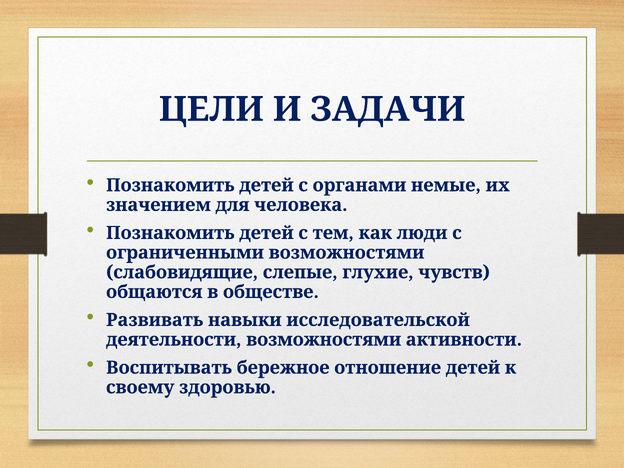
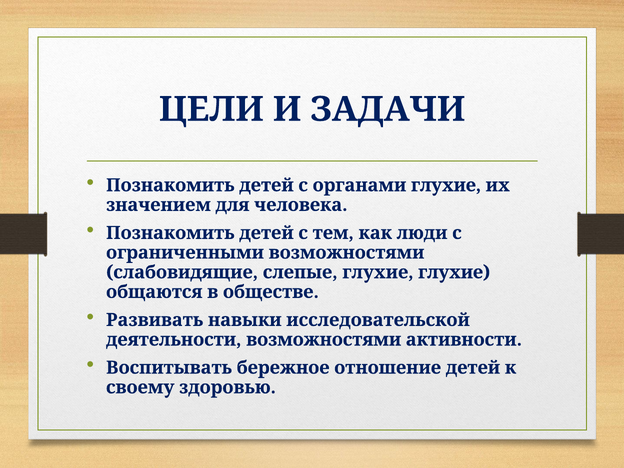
органами немые: немые -> глухие (446, 185)
глухие чувств: чувств -> глухие (454, 272)
